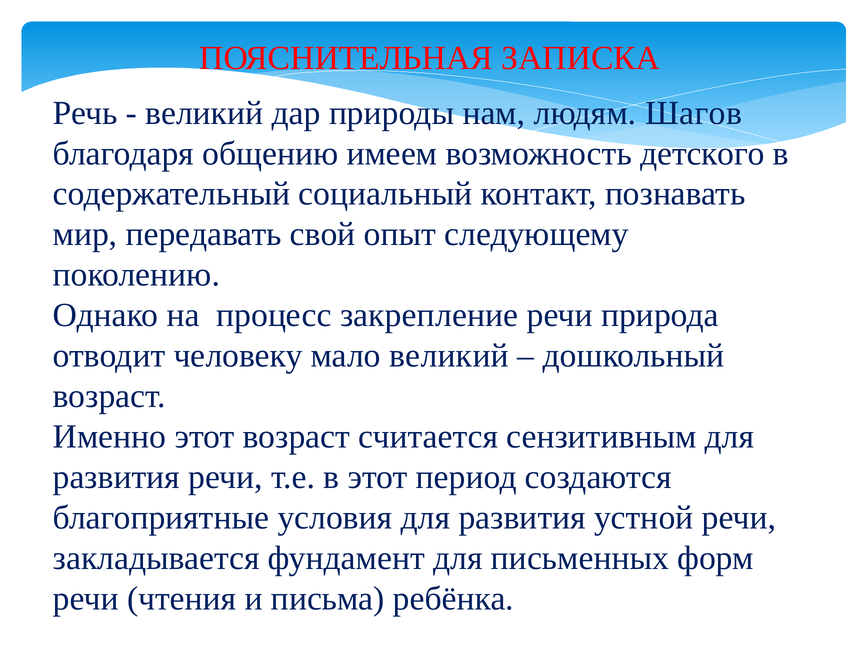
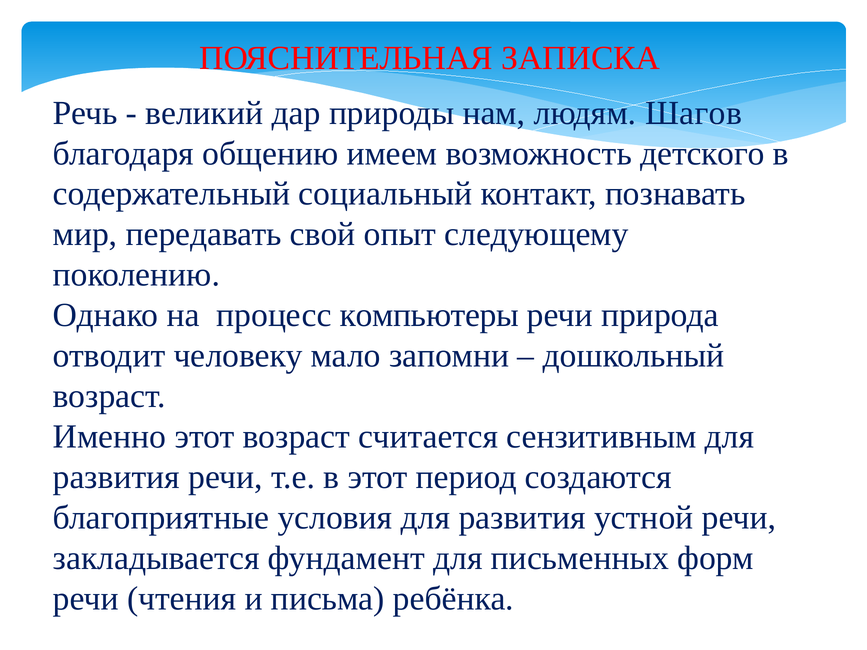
закрепление: закрепление -> компьютеры (429, 315)
мало великий: великий -> запомни (449, 356)
